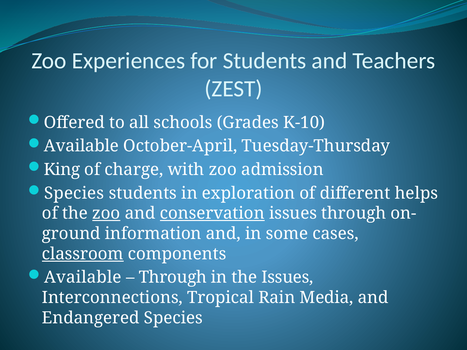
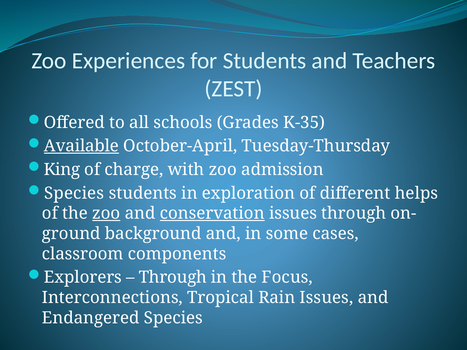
K-10: K-10 -> K-35 (304, 123)
Available underline: none -> present (81, 146)
information: information -> background (153, 234)
classroom underline: present -> none (83, 254)
Available: Available -> Explorers (83, 278)
the Issues: Issues -> Focus (287, 278)
Rain Media: Media -> Issues (326, 298)
